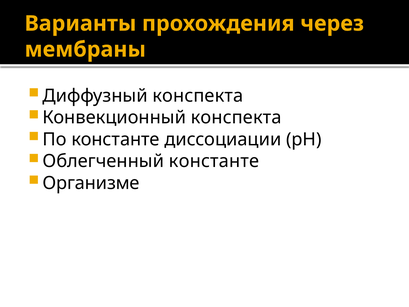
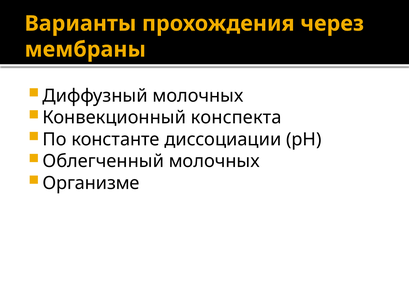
Диффузный конспекта: конспекта -> молочных (198, 96)
Облегченный константе: константе -> молочных (214, 161)
